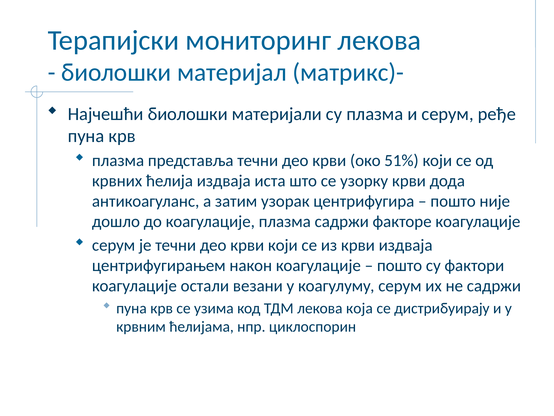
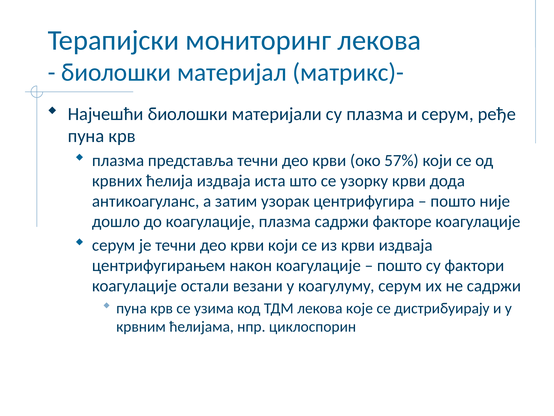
51%: 51% -> 57% (402, 160)
која: која -> које (359, 308)
